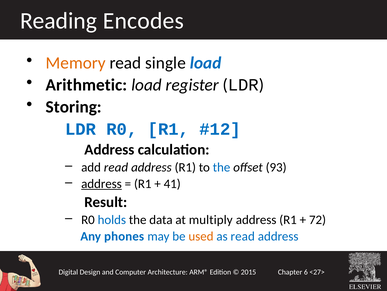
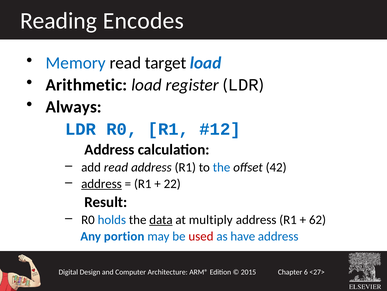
Memory colour: orange -> blue (76, 63)
single: single -> target (166, 63)
Storing: Storing -> Always (74, 107)
93: 93 -> 42 (276, 167)
41: 41 -> 22 (172, 183)
data underline: none -> present (161, 219)
72: 72 -> 62 (318, 219)
phones: phones -> portion (124, 236)
used colour: orange -> red (201, 236)
as read: read -> have (243, 236)
